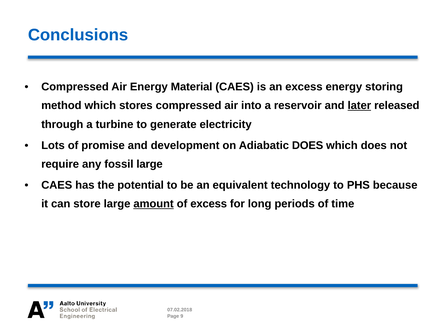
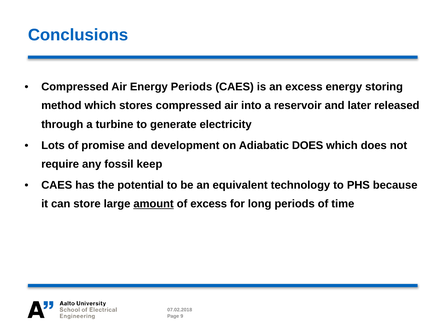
Energy Material: Material -> Periods (192, 87)
later underline: present -> none (359, 105)
fossil large: large -> keep (149, 164)
